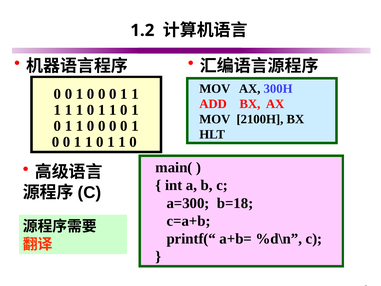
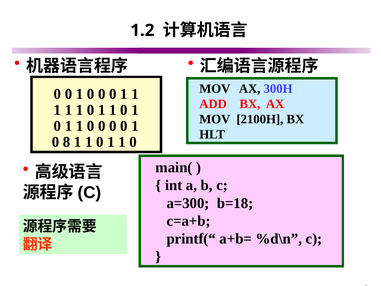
0: 0 -> 8 (67, 142)
